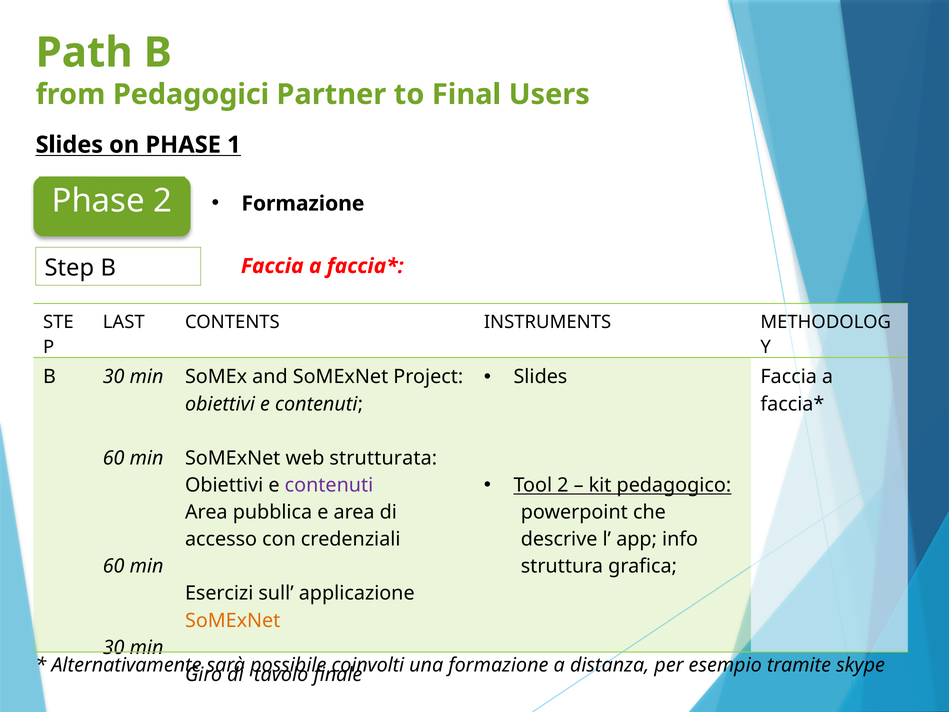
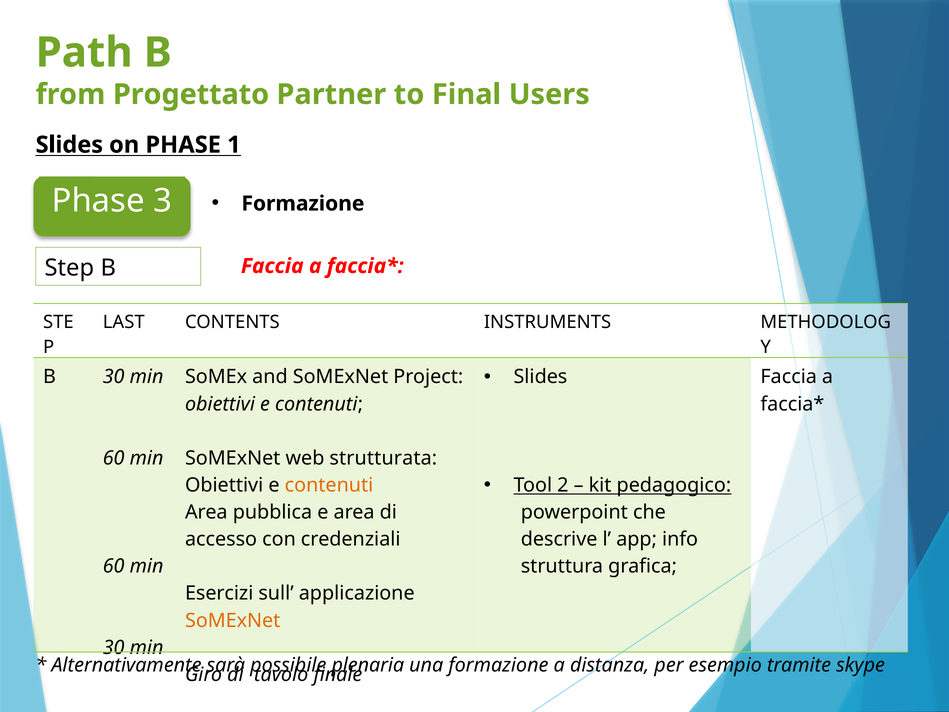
Pedagogici: Pedagogici -> Progettato (191, 94)
Phase 2: 2 -> 3 (163, 201)
contenuti colour: purple -> orange (329, 485)
coinvolti: coinvolti -> plenaria (368, 665)
